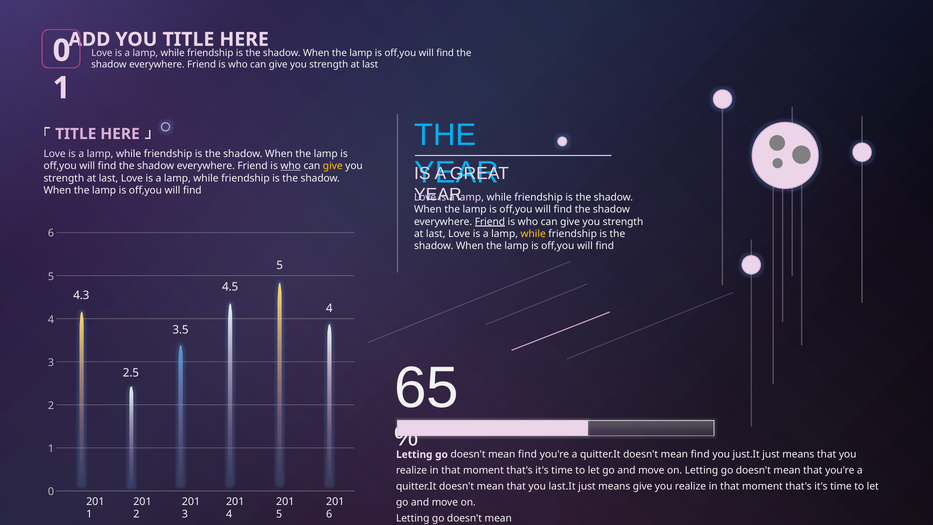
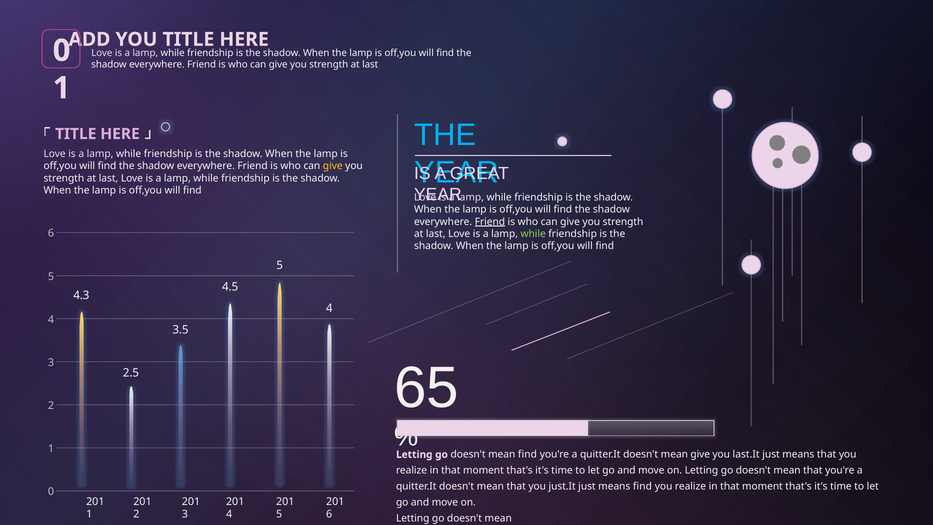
who underline: present -> none (291, 166)
while colour: yellow -> light green (533, 234)
quitter.It doesn't mean find: find -> give (700, 454)
just.It: just.It -> last.It (746, 454)
last.It: last.It -> just.It (562, 486)
means give: give -> find (642, 486)
